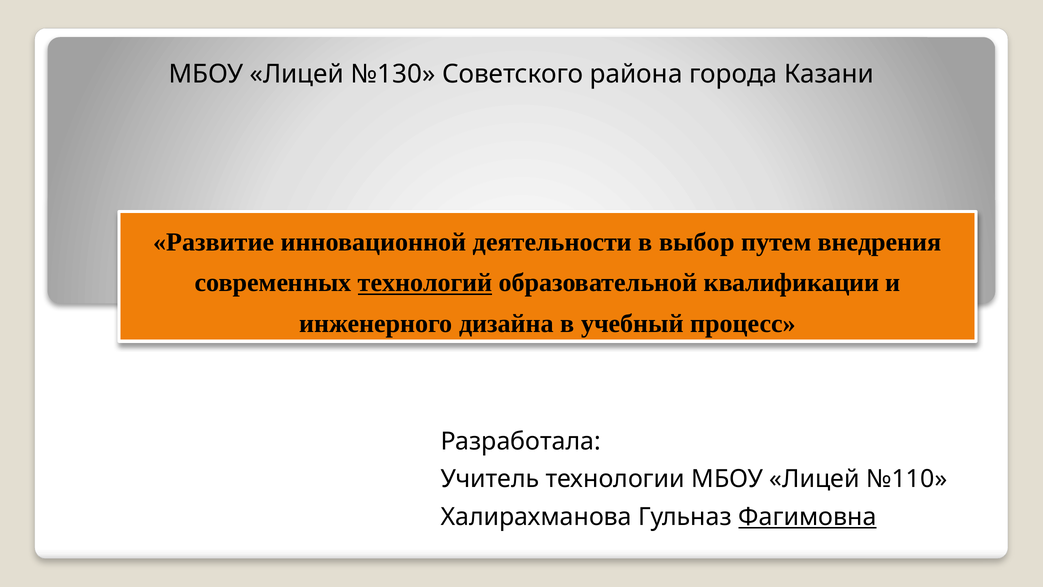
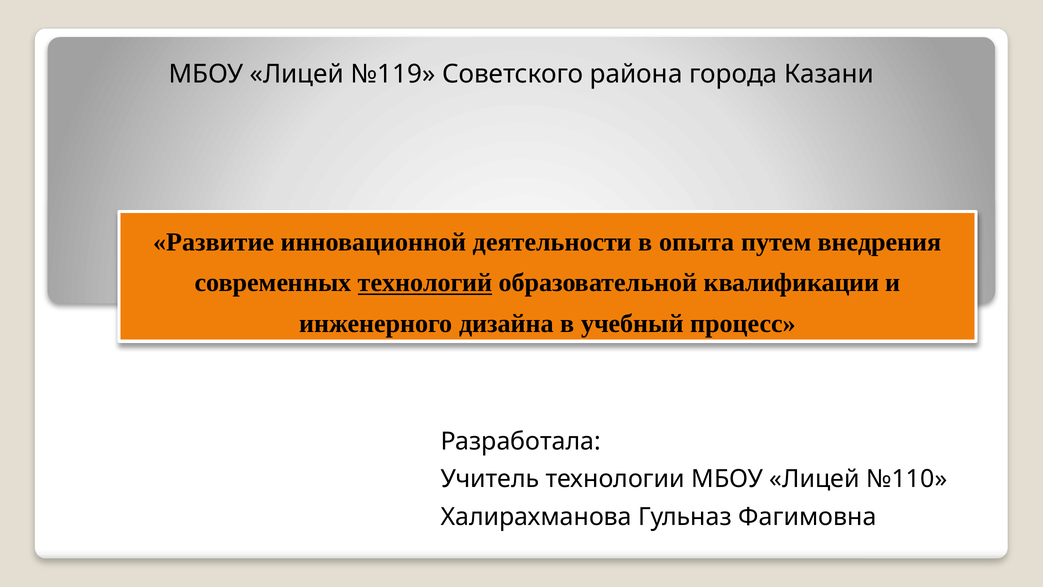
№130: №130 -> №119 (393, 74)
выбор: выбор -> опыта (697, 242)
Фагимовна underline: present -> none (807, 517)
